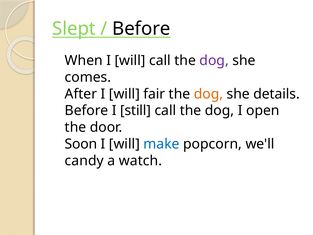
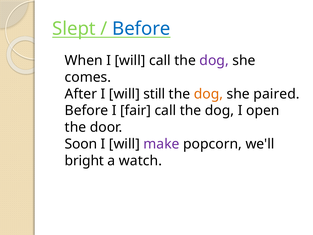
Before colour: black -> blue (141, 29)
fair: fair -> still (154, 94)
details: details -> paired (277, 94)
still: still -> fair (136, 111)
make colour: blue -> purple (161, 144)
candy: candy -> bright (84, 161)
